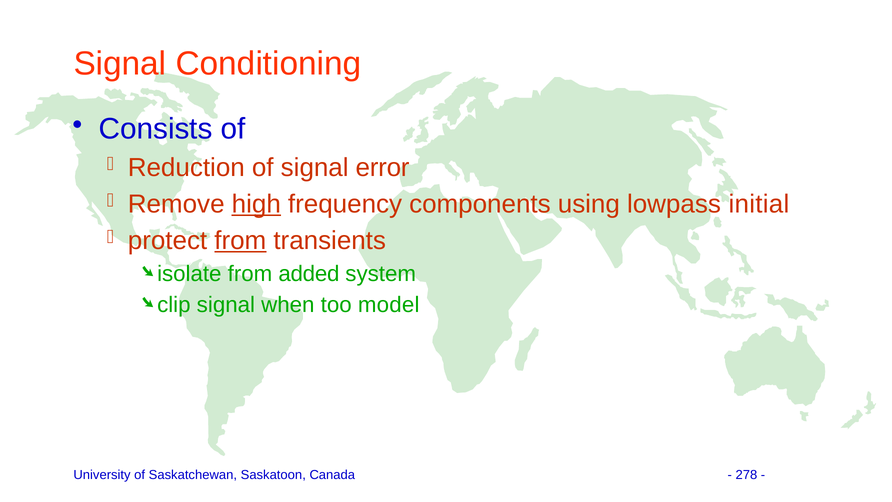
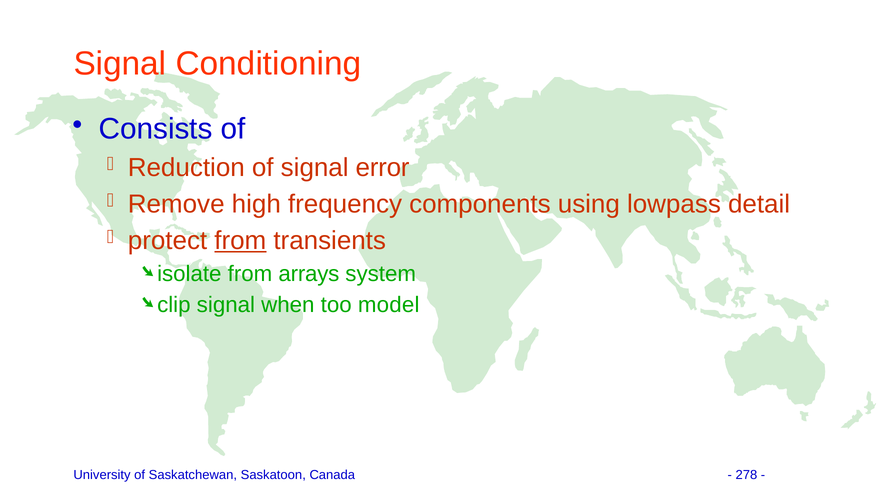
high underline: present -> none (256, 204)
initial: initial -> detail (759, 204)
added: added -> arrays (309, 274)
